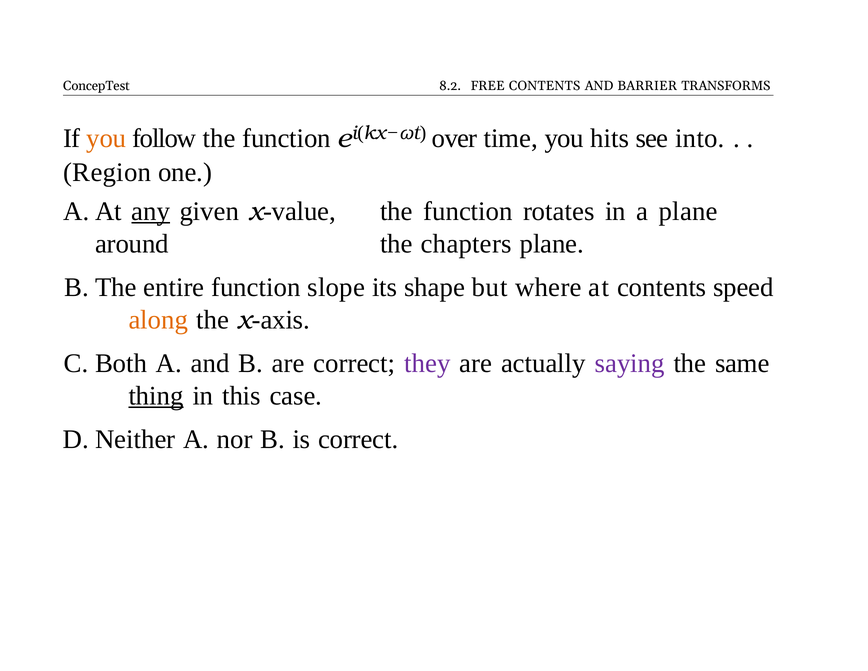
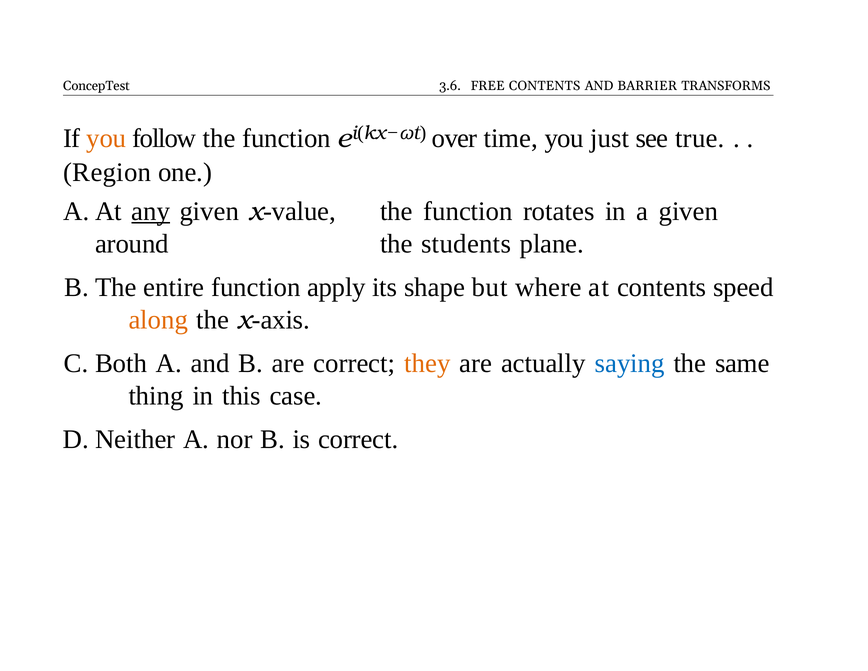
8.2: 8.2 -> 3.6 (450, 86)
hits: hits -> just (610, 138)
into: into -> true (700, 138)
a plane: plane -> given (688, 211)
chapters: chapters -> students (466, 244)
slope: slope -> apply (336, 287)
they colour: purple -> orange (427, 363)
saying colour: purple -> blue (630, 363)
thing underline: present -> none (156, 396)
